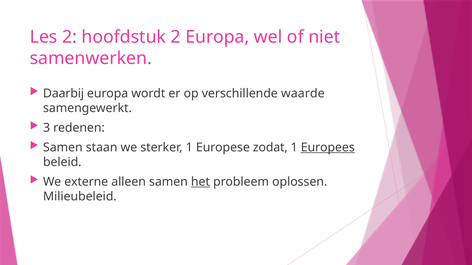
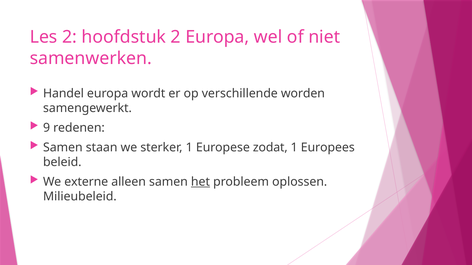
Daarbij: Daarbij -> Handel (63, 94)
waarde: waarde -> worden (303, 94)
3: 3 -> 9 (47, 128)
Europees underline: present -> none (328, 148)
